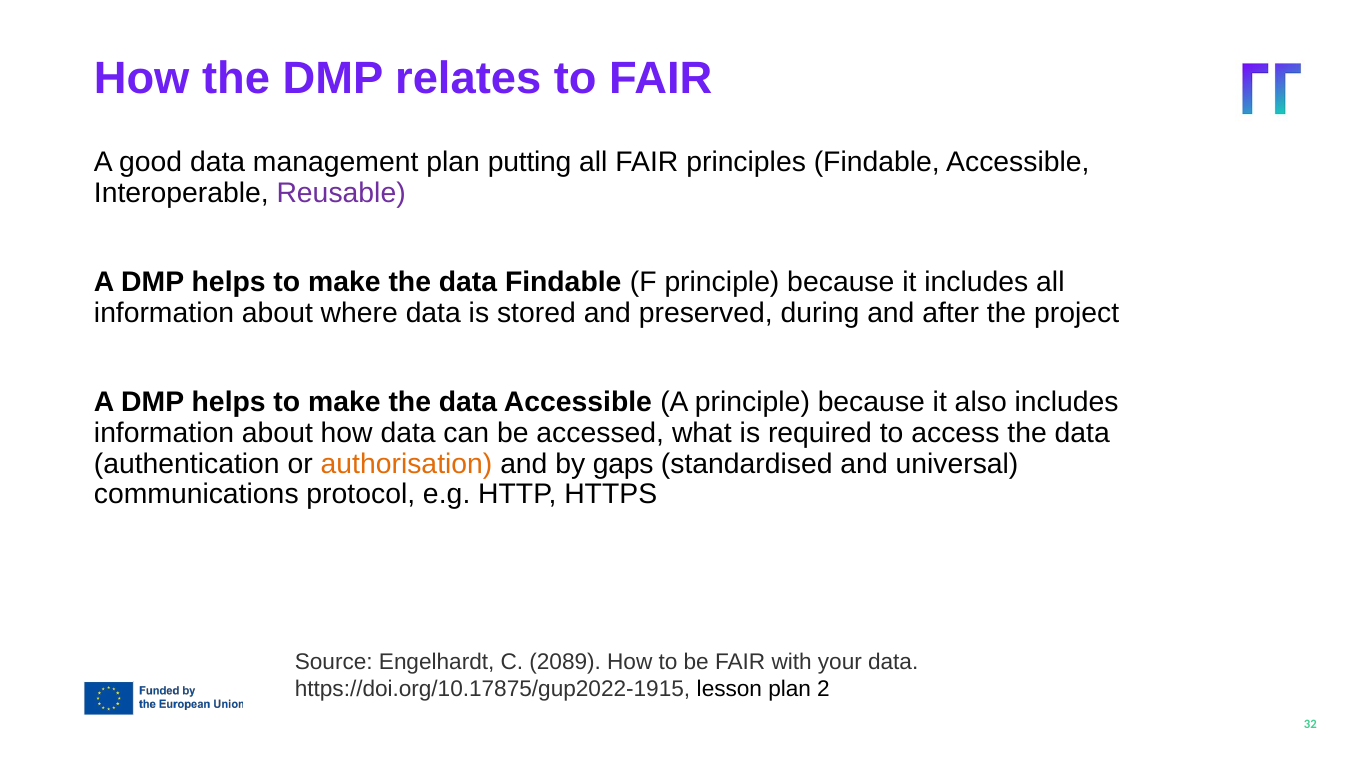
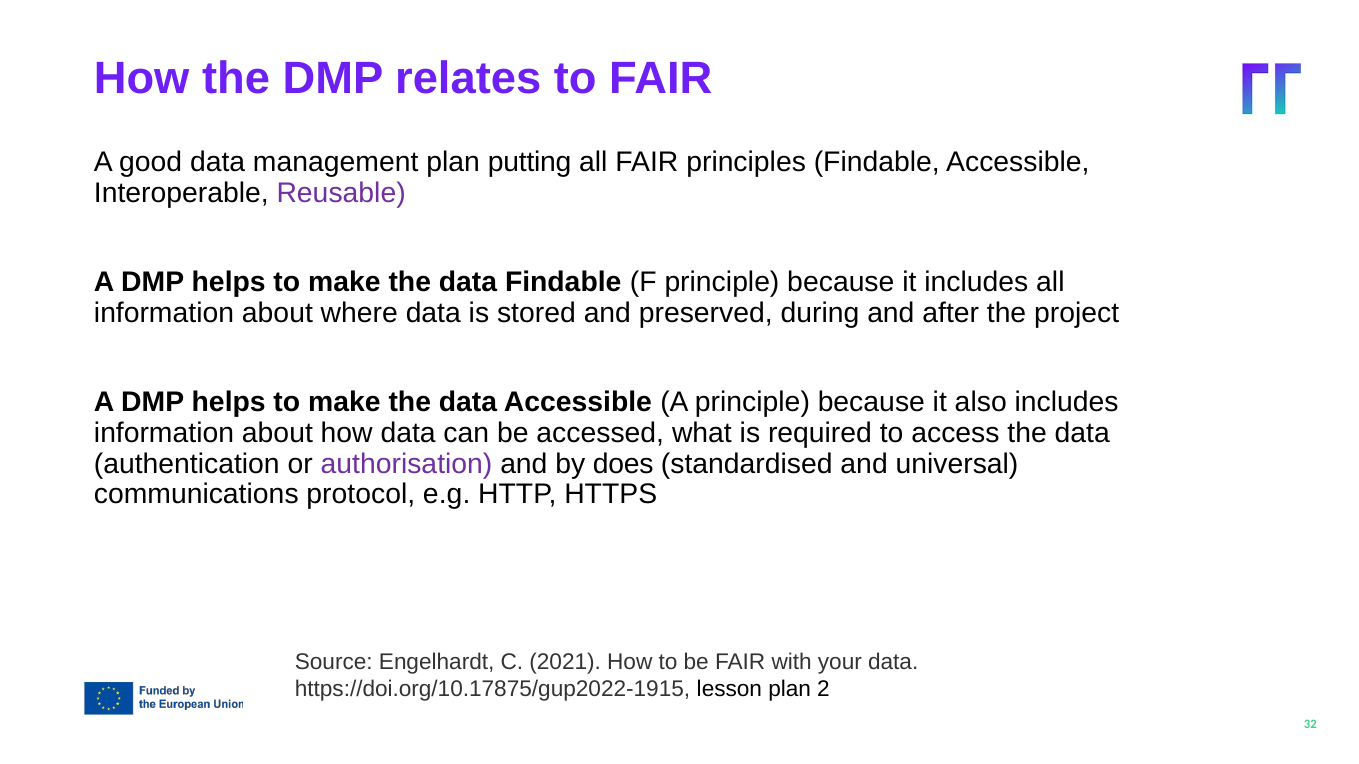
authorisation colour: orange -> purple (407, 464)
gaps: gaps -> does (623, 464)
2089: 2089 -> 2021 (565, 662)
